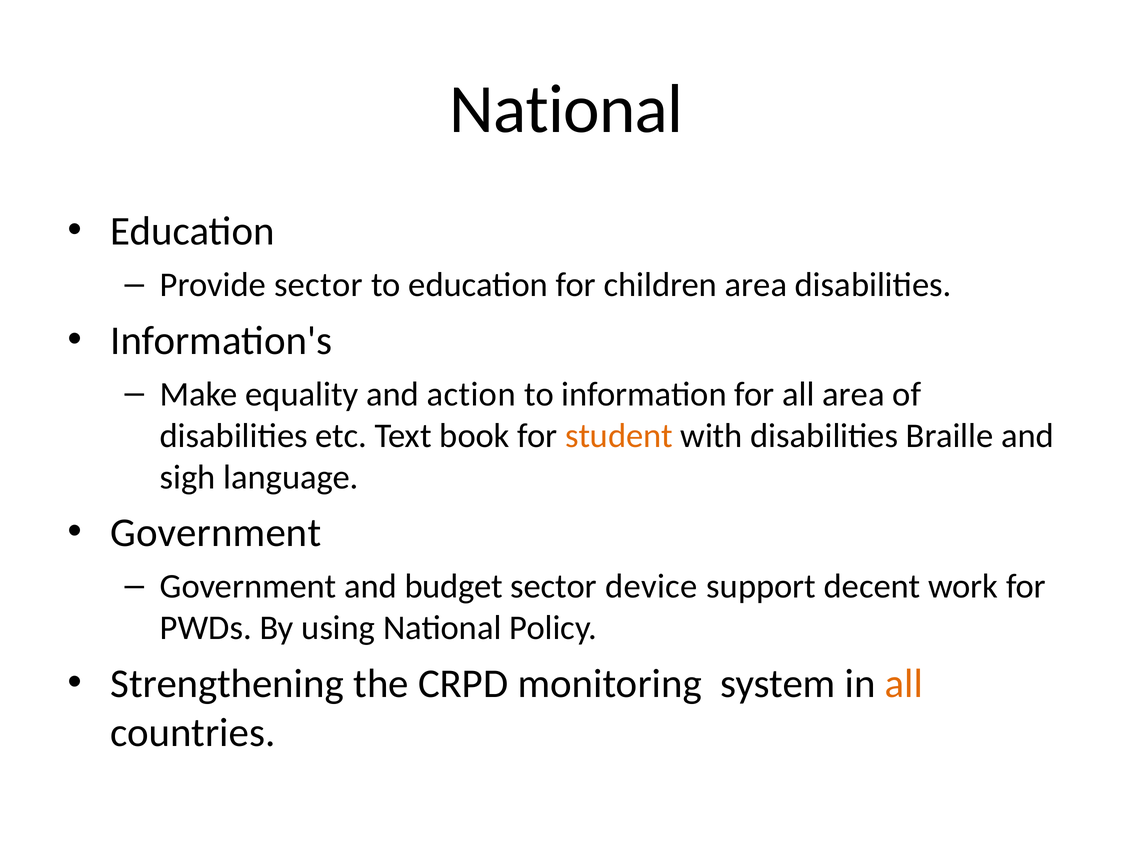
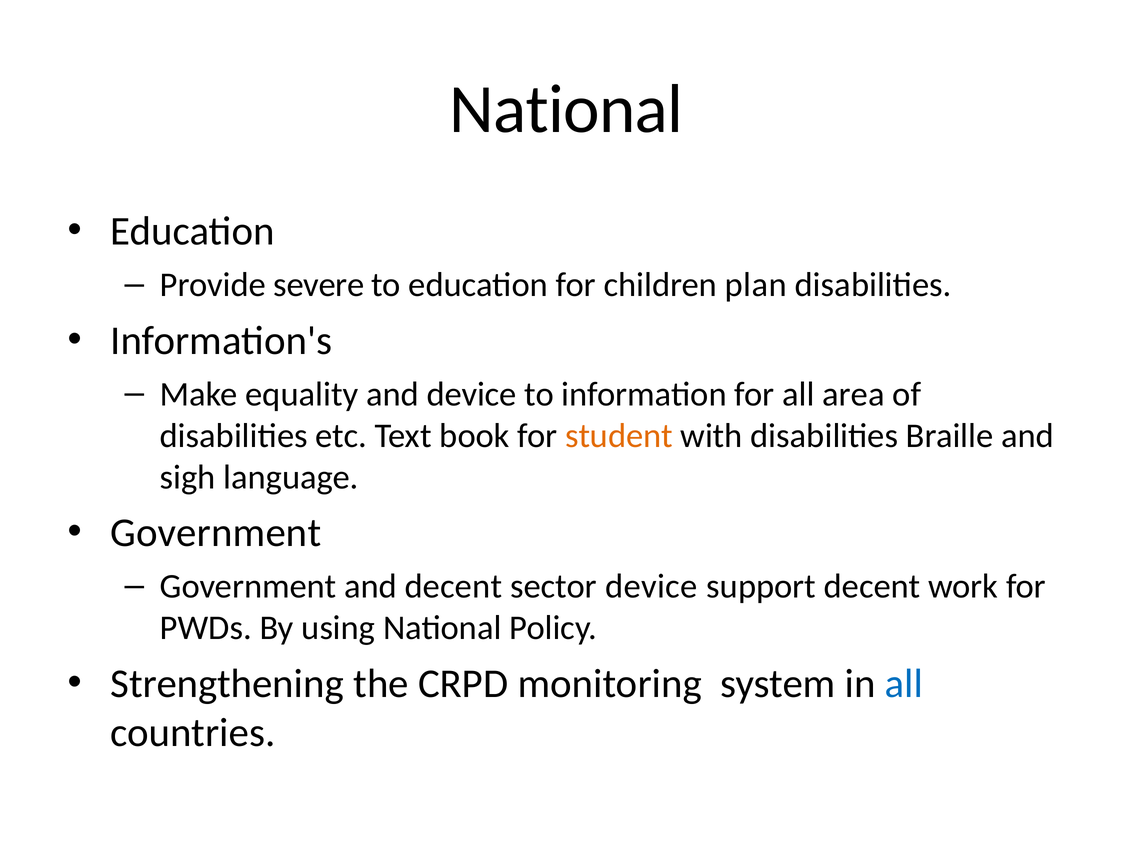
Provide sector: sector -> severe (319, 285)
children area: area -> plan (756, 285)
and action: action -> device (472, 394)
and budget: budget -> decent (453, 587)
all colour: orange -> blue (904, 684)
